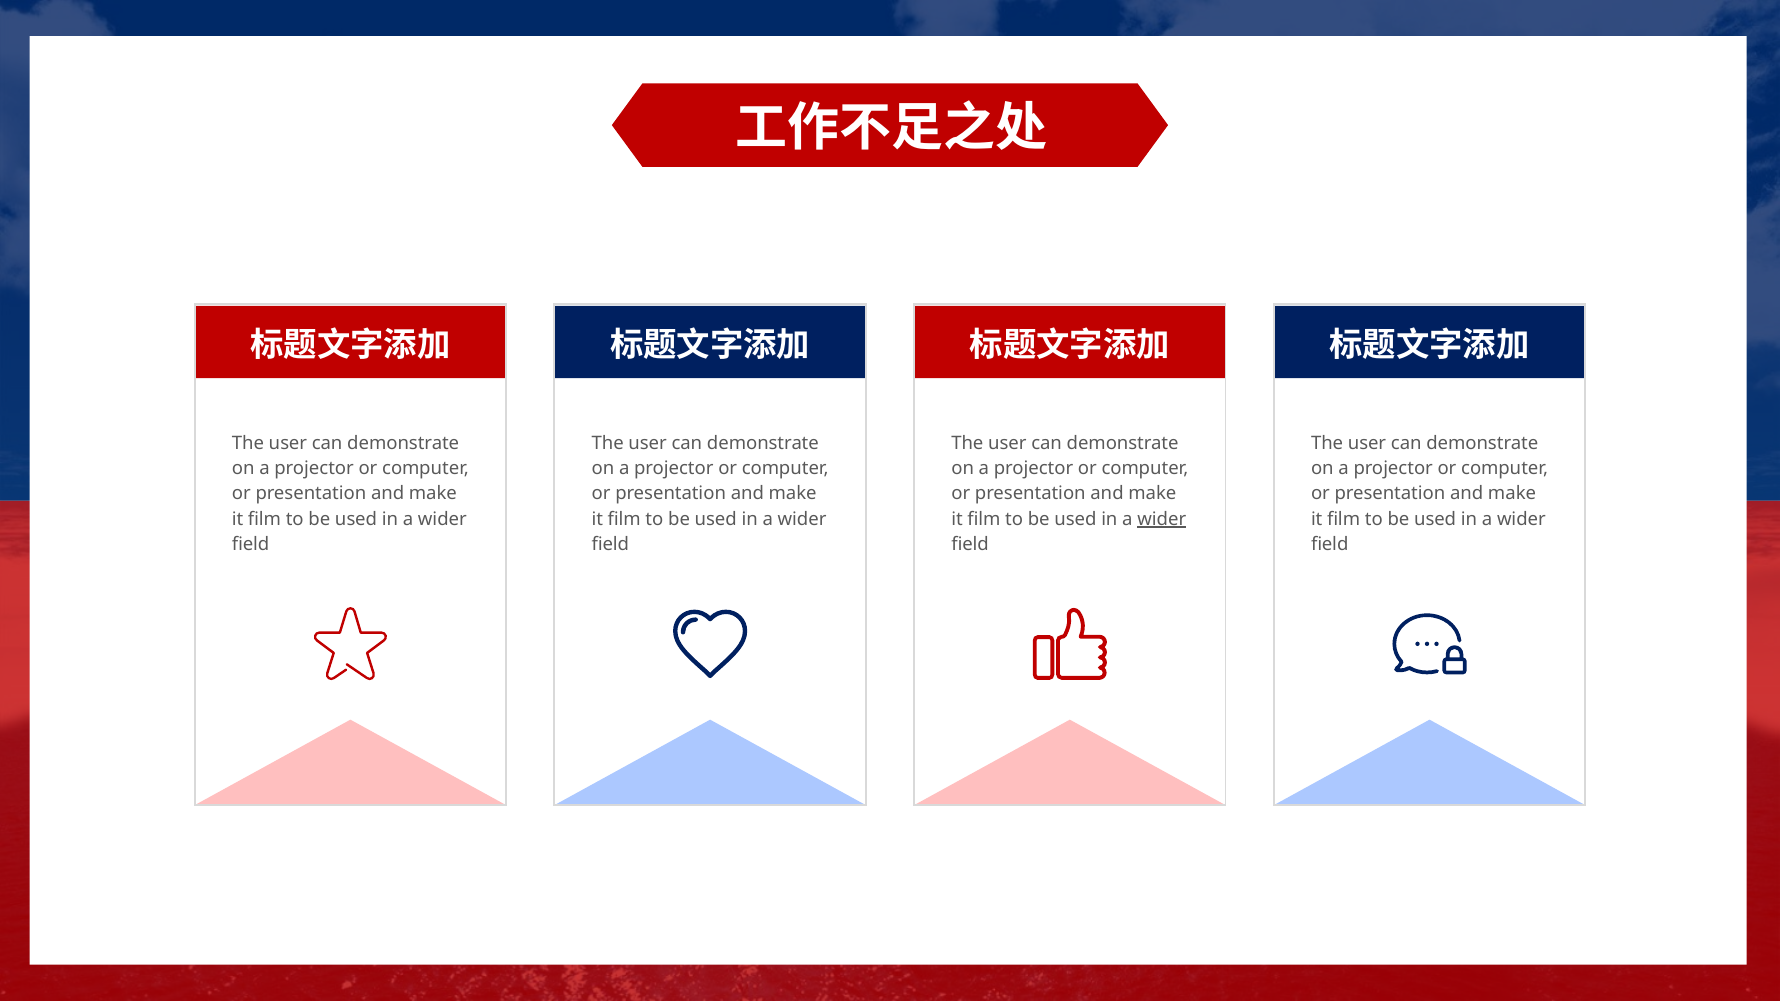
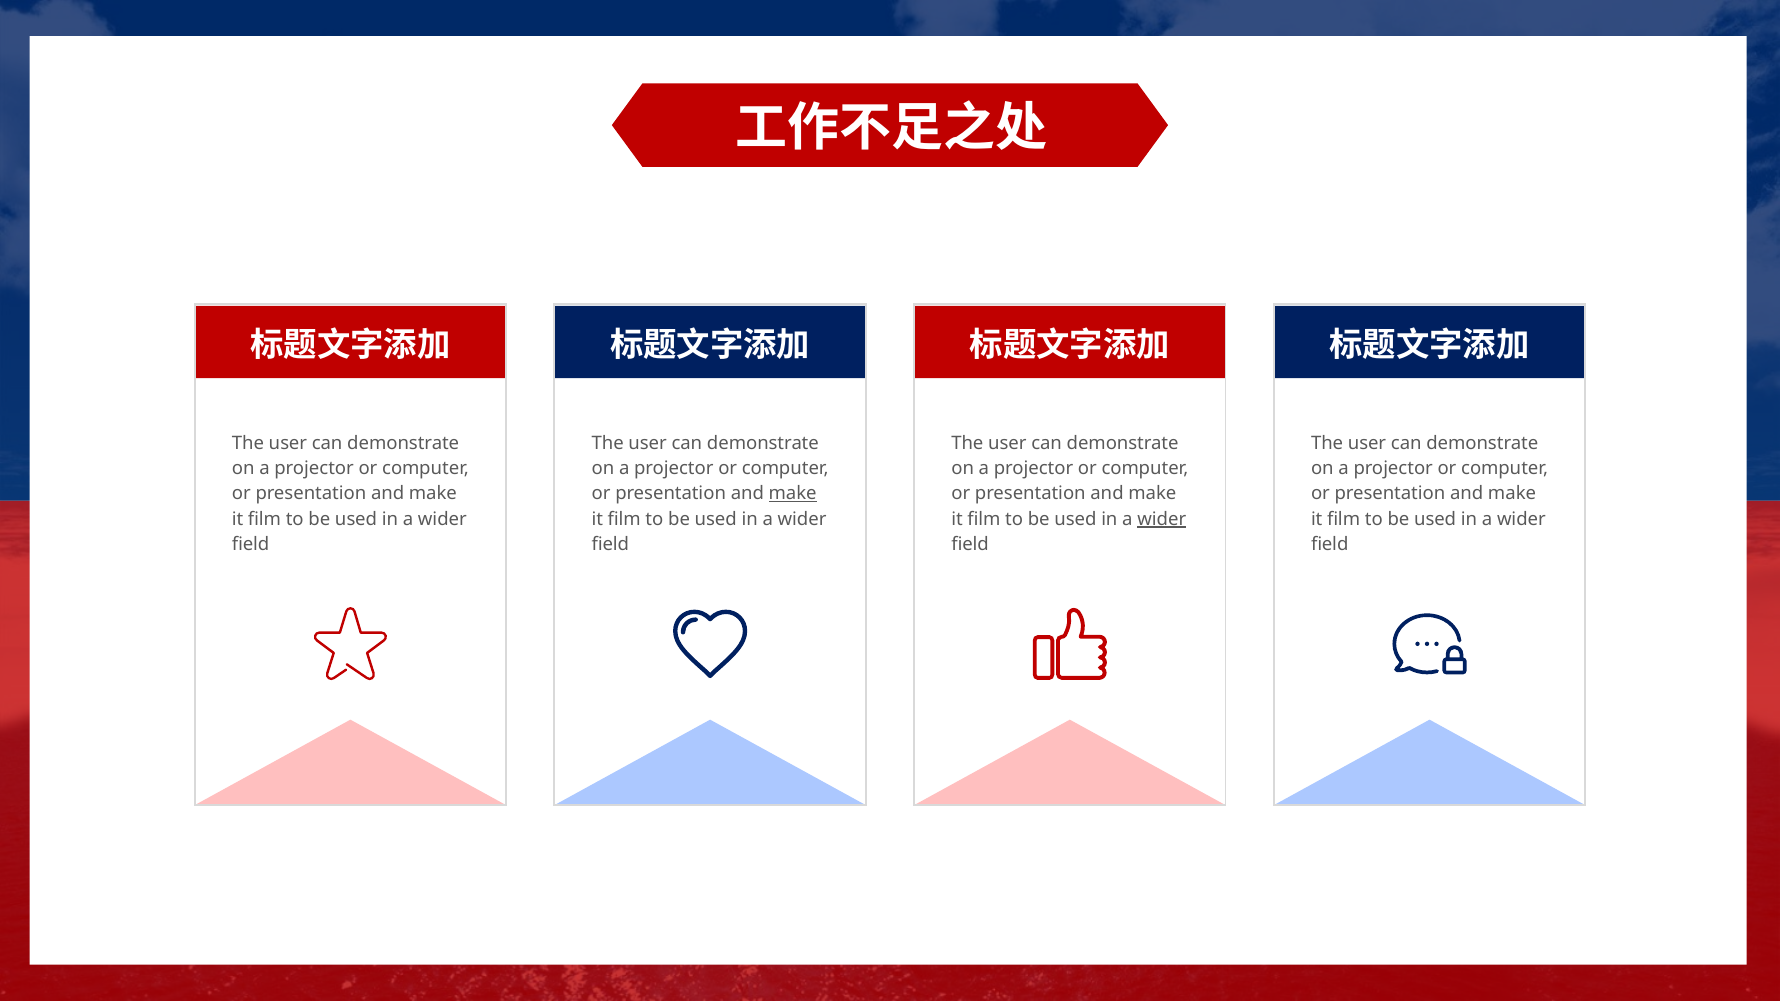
make underline: none -> present (793, 494)
